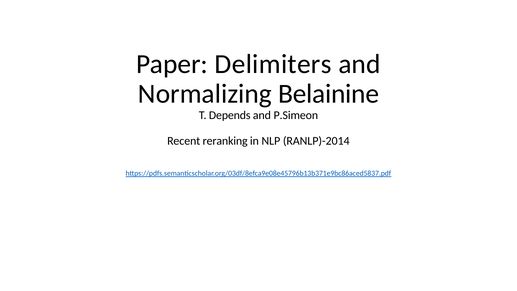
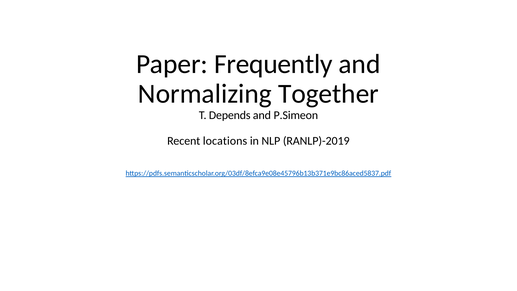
Delimiters: Delimiters -> Frequently (273, 64)
Belainine: Belainine -> Together (328, 94)
reranking: reranking -> locations (225, 141)
RANLP)-2014: RANLP)-2014 -> RANLP)-2019 (316, 141)
